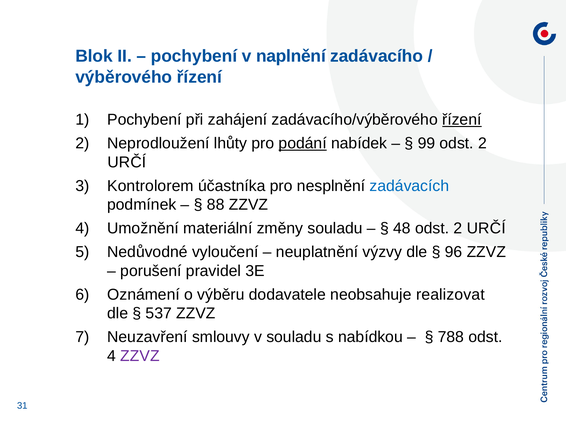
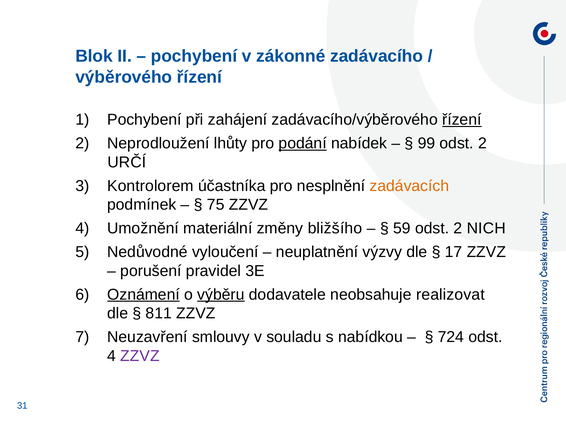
naplnění: naplnění -> zákonné (291, 56)
zadávacích colour: blue -> orange (409, 186)
88: 88 -> 75 (216, 204)
změny souladu: souladu -> bližšího (335, 228)
48: 48 -> 59 (402, 228)
URČÍ: URČÍ -> NICH (486, 228)
96: 96 -> 17 (454, 252)
Oznámení underline: none -> present (144, 294)
výběru underline: none -> present (221, 294)
537: 537 -> 811 (159, 313)
788: 788 -> 724 (451, 337)
